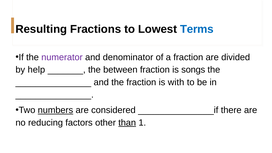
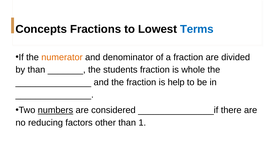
Resulting: Resulting -> Concepts (41, 29)
numerator colour: purple -> orange (62, 57)
by help: help -> than (36, 70)
between: between -> students (120, 70)
songs: songs -> whole (193, 70)
with: with -> help (176, 82)
than underline: present -> none (127, 123)
